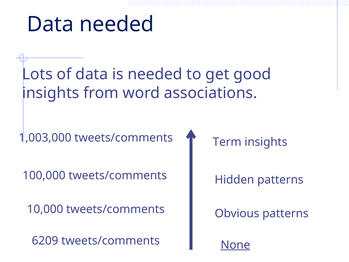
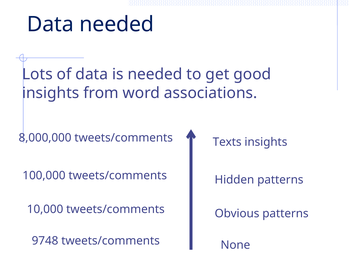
1,003,000: 1,003,000 -> 8,000,000 (45, 138)
Term: Term -> Texts (227, 142)
6209: 6209 -> 9748 (45, 240)
None underline: present -> none (235, 245)
